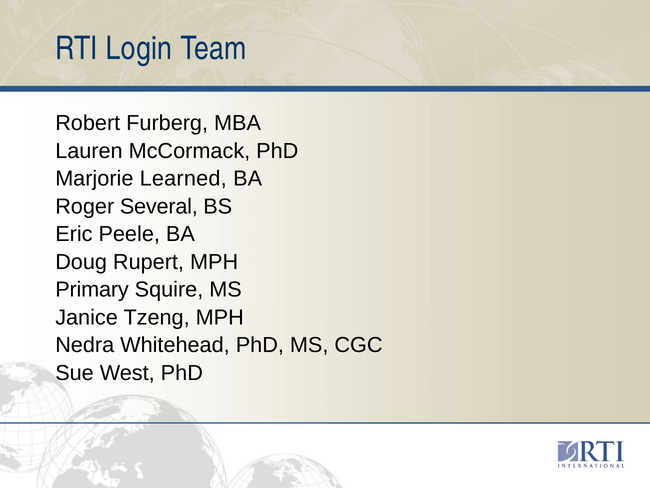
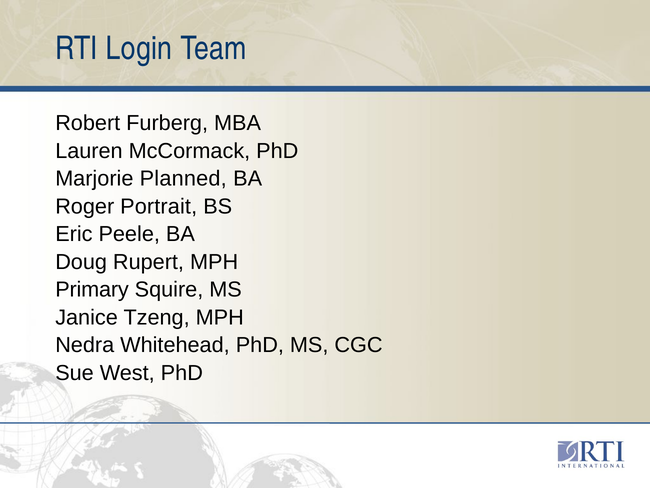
Learned: Learned -> Planned (183, 179)
Several: Several -> Portrait (159, 206)
